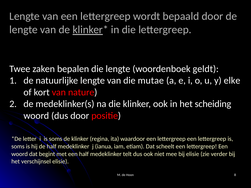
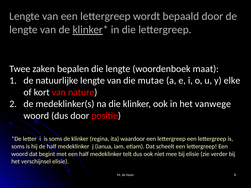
geldt: geldt -> maat (206, 69)
scheiding: scheiding -> vanwege (213, 104)
